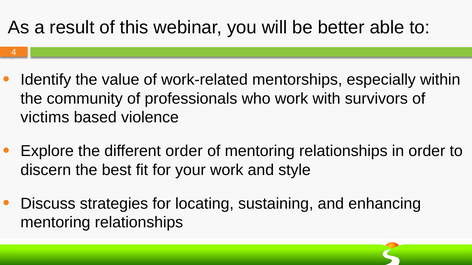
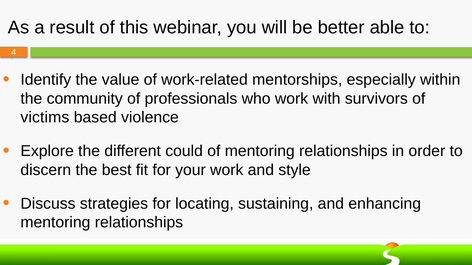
different order: order -> could (184, 151)
